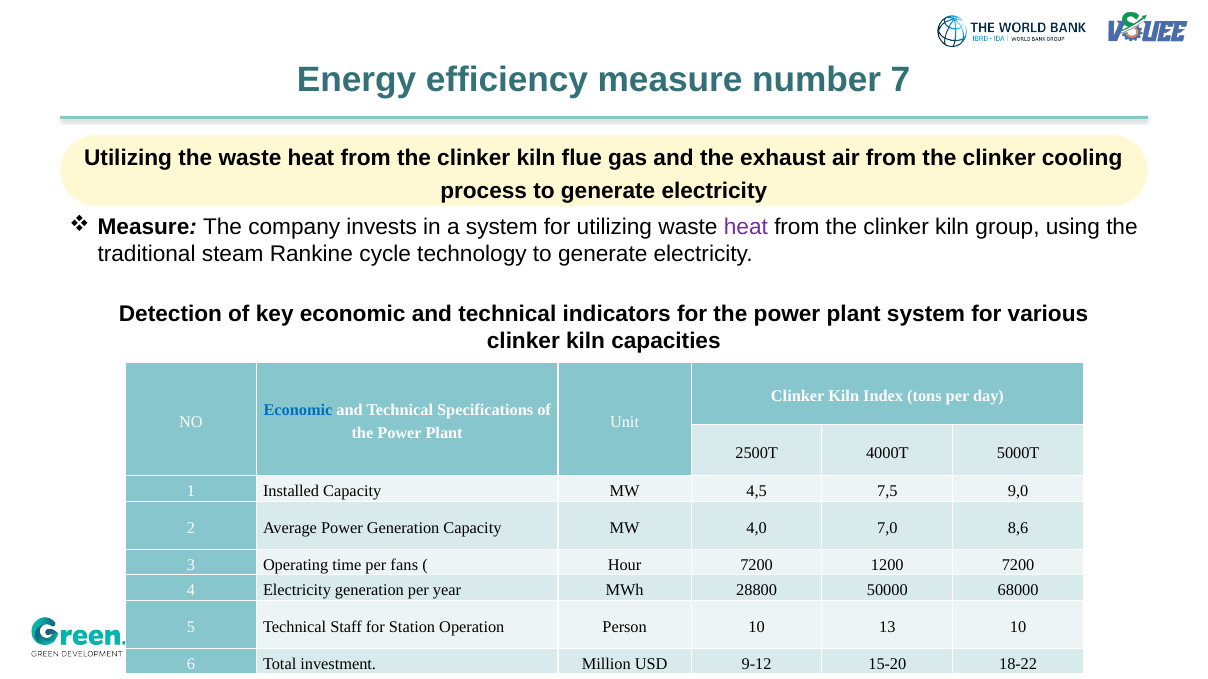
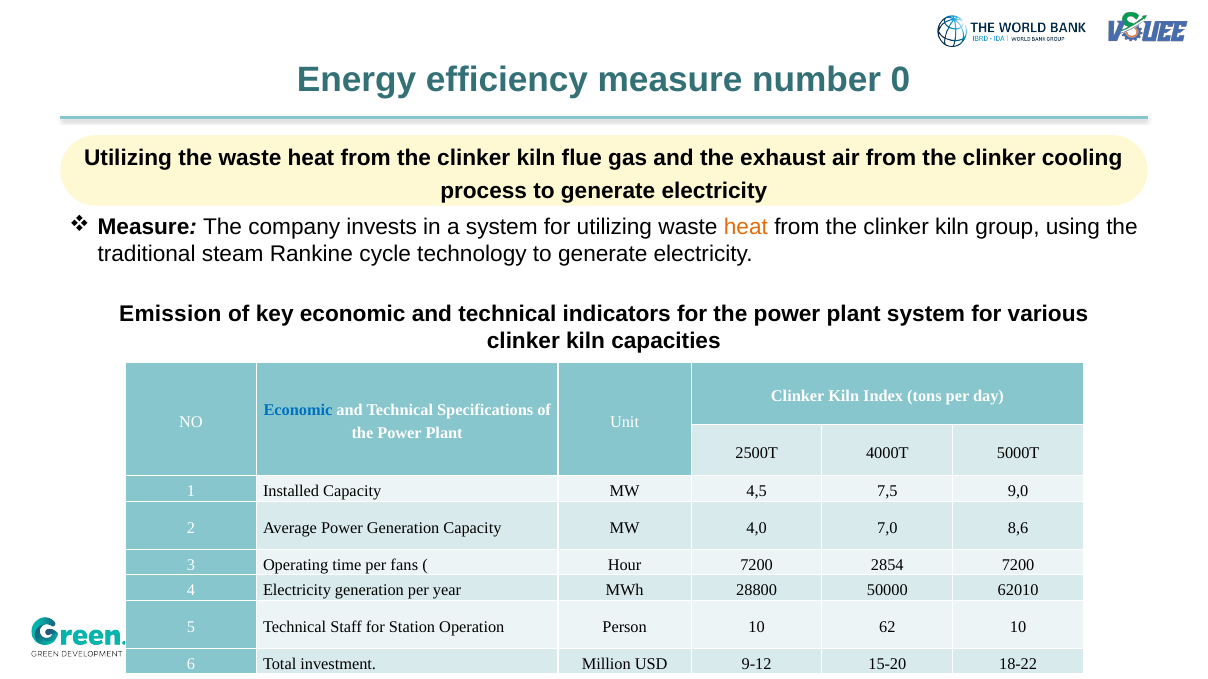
7: 7 -> 0 (901, 80)
heat colour: purple -> orange (746, 227)
Detection: Detection -> Emission (170, 315)
1200: 1200 -> 2854 (887, 565)
68000: 68000 -> 62010 (1018, 591)
13: 13 -> 62 (887, 628)
